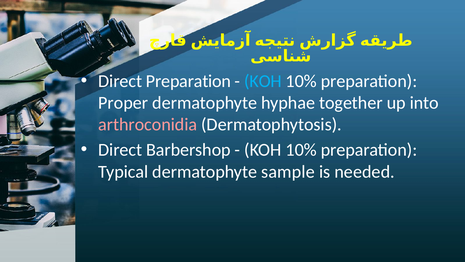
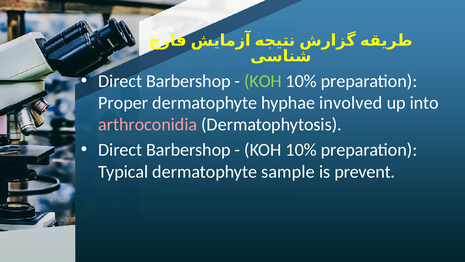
Preparation: Preparation -> Barbershop (188, 81)
KOH colour: light blue -> light green (263, 81)
together: together -> involved (351, 103)
needed: needed -> prevent (365, 171)
